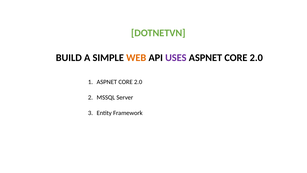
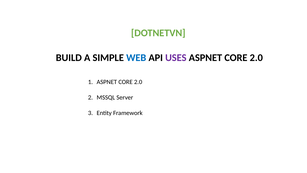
WEB colour: orange -> blue (136, 58)
